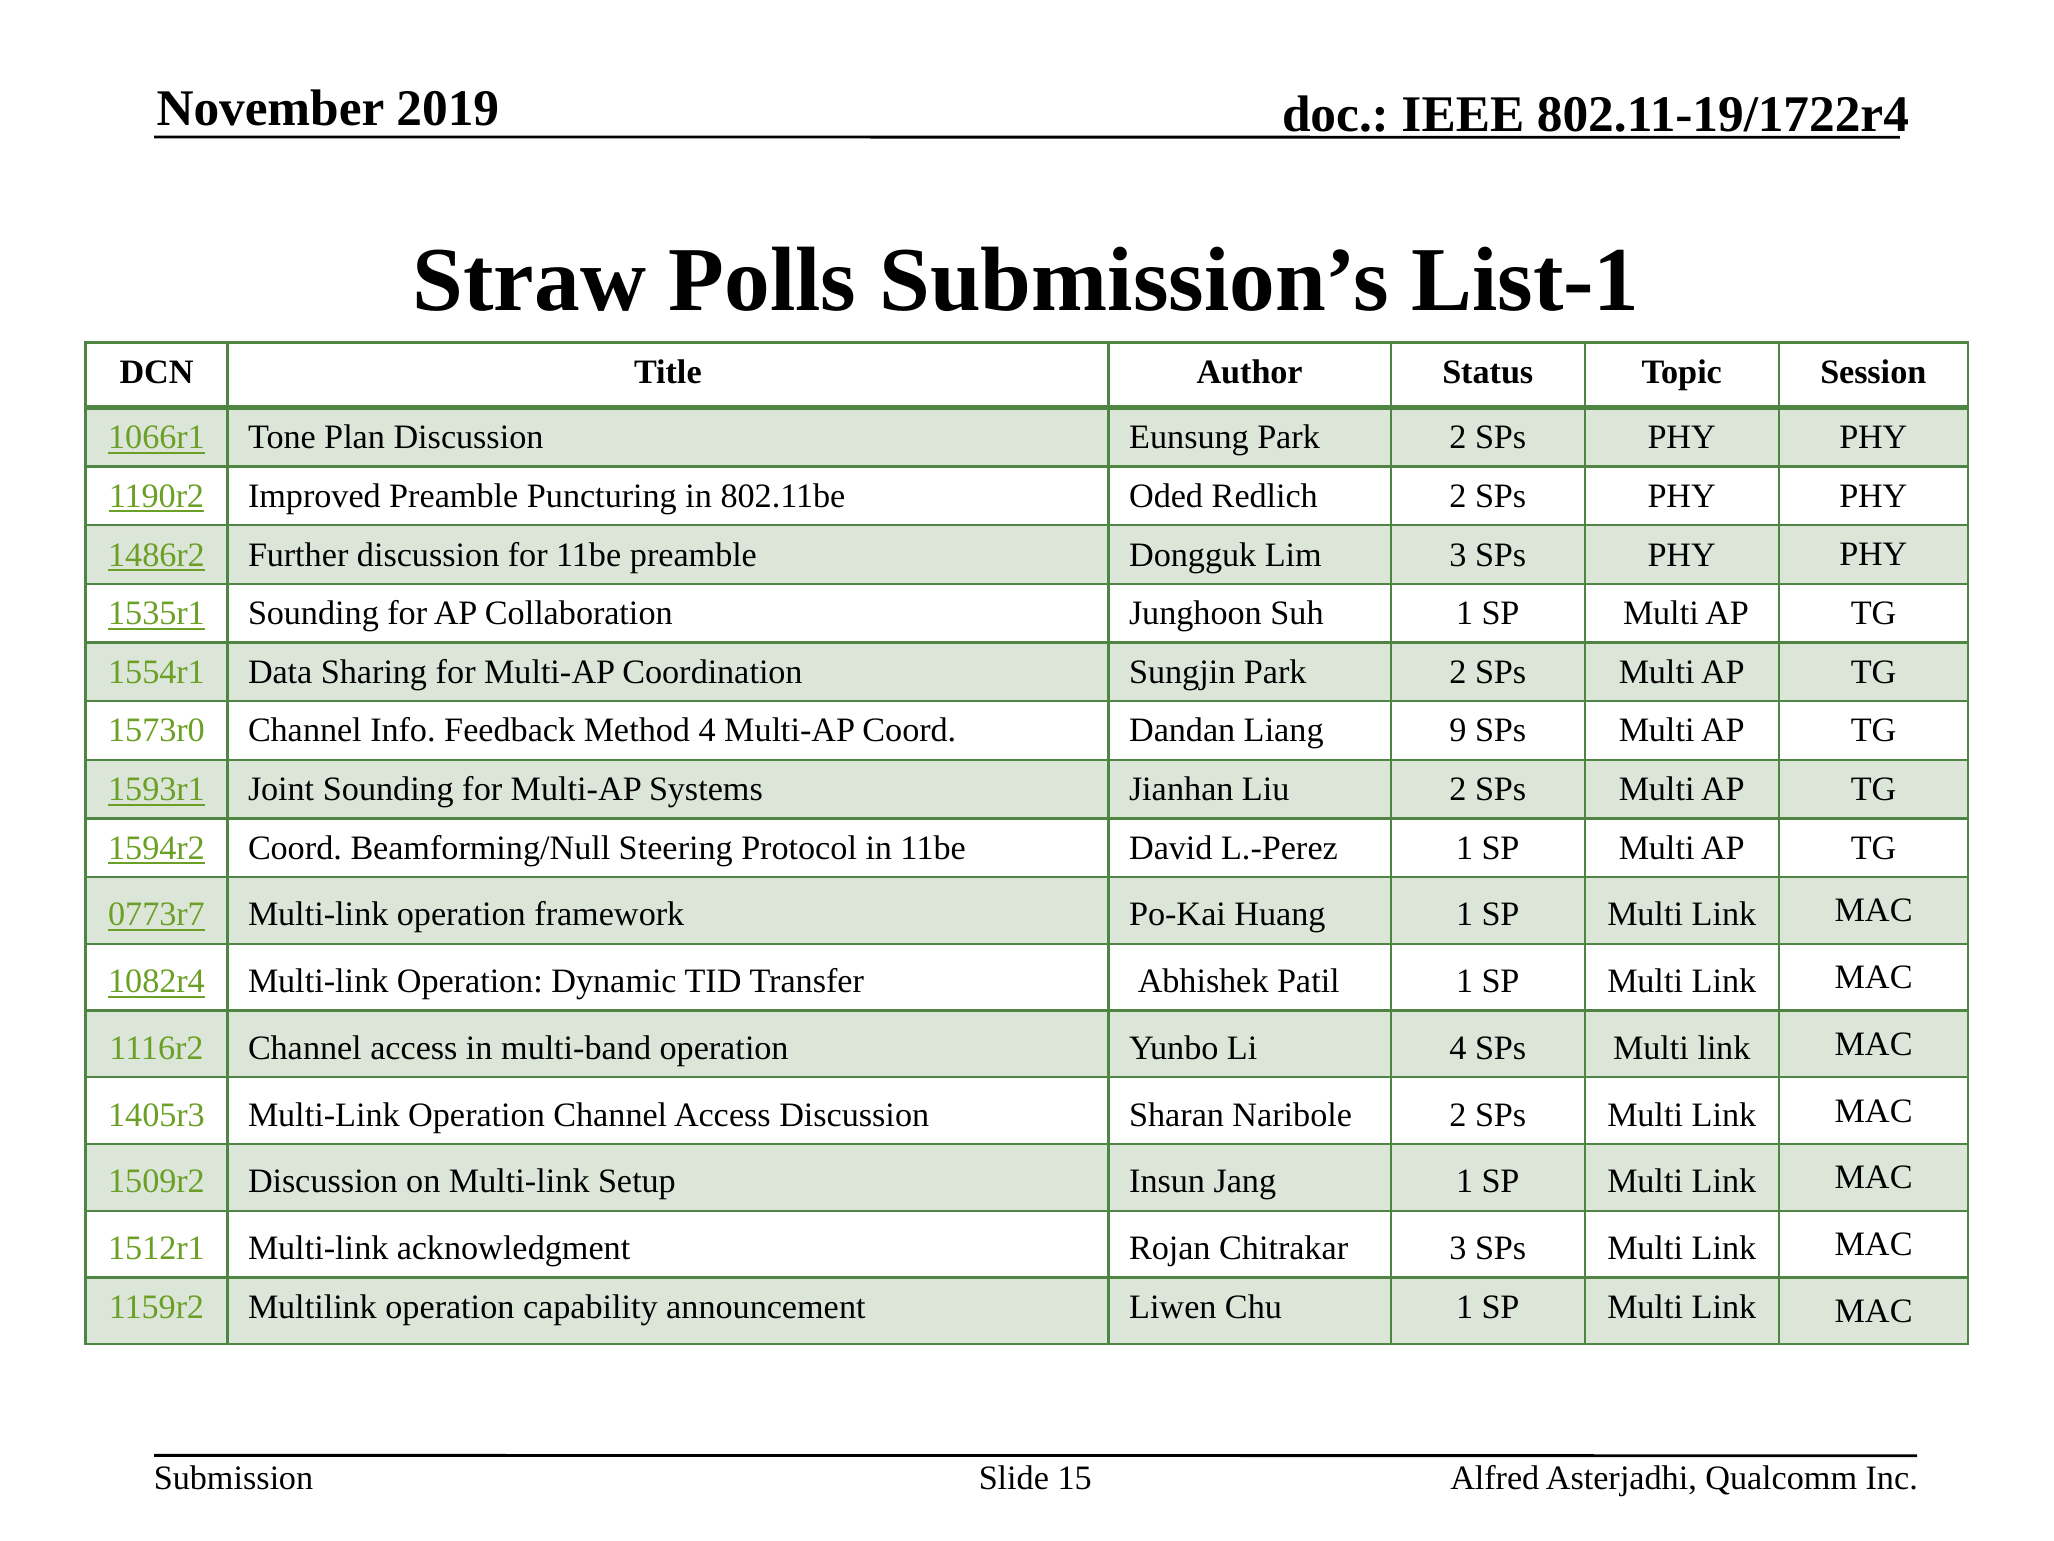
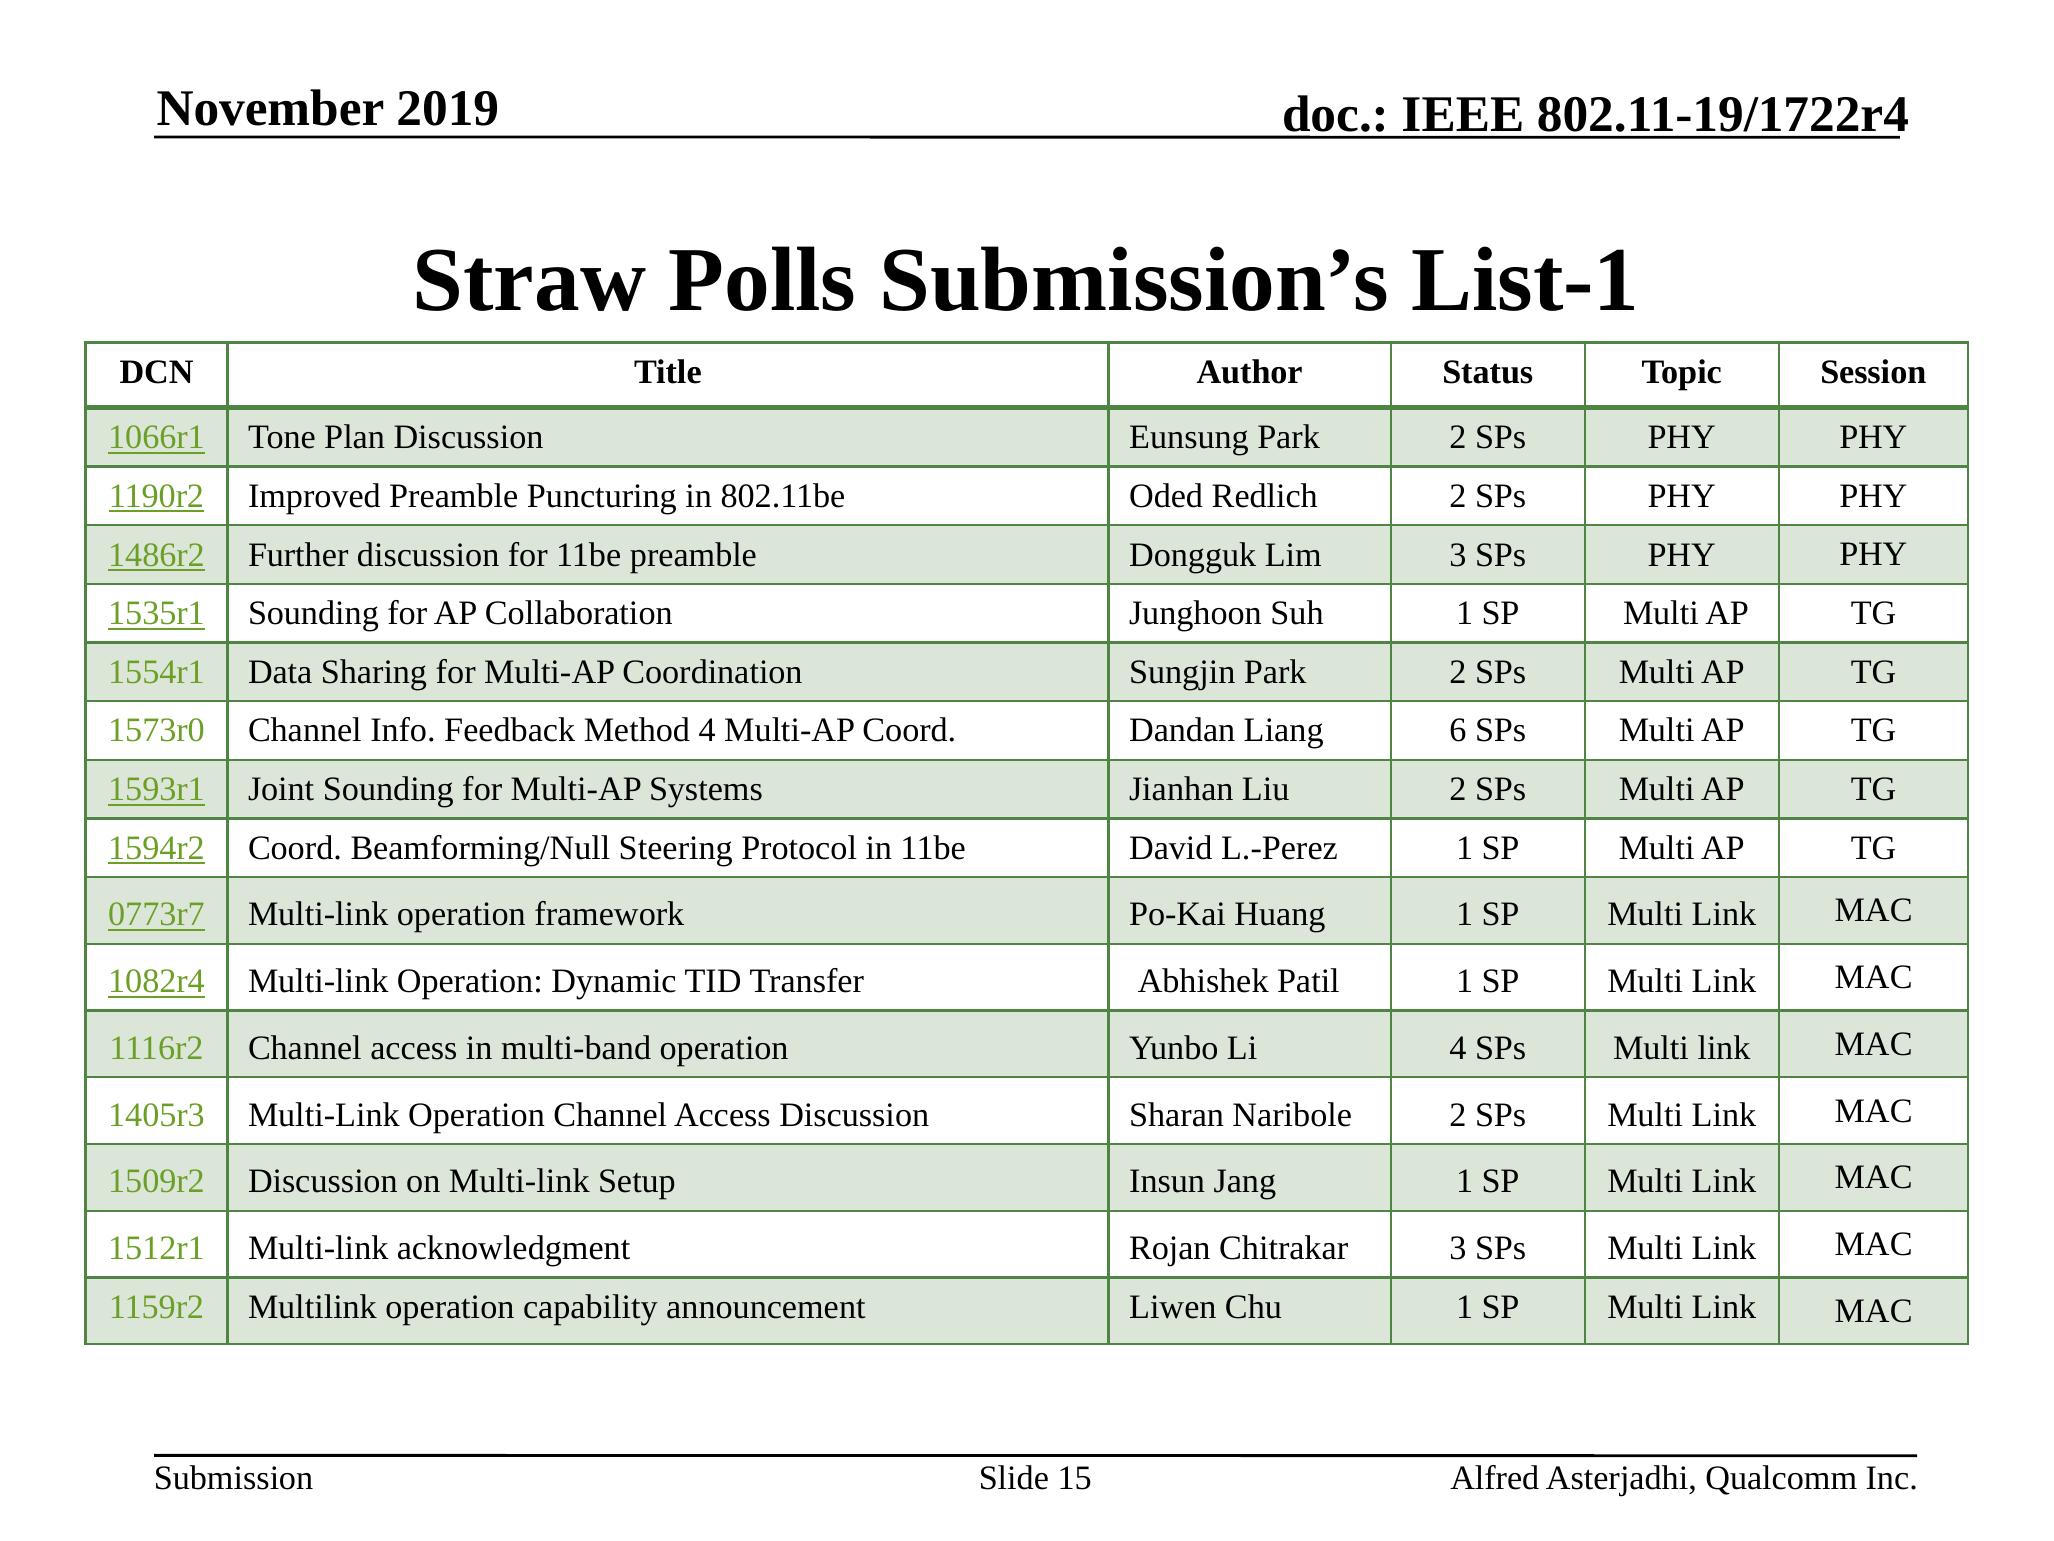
9: 9 -> 6 (1458, 730)
